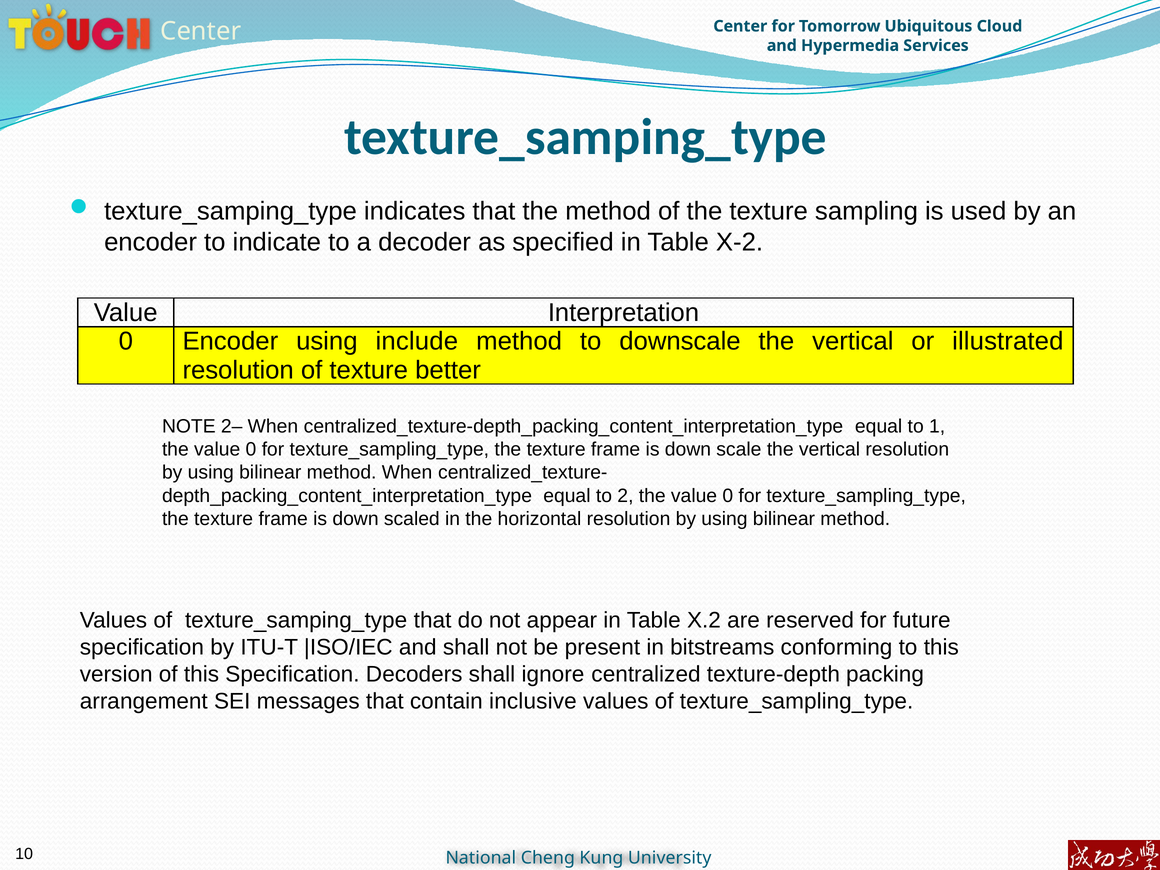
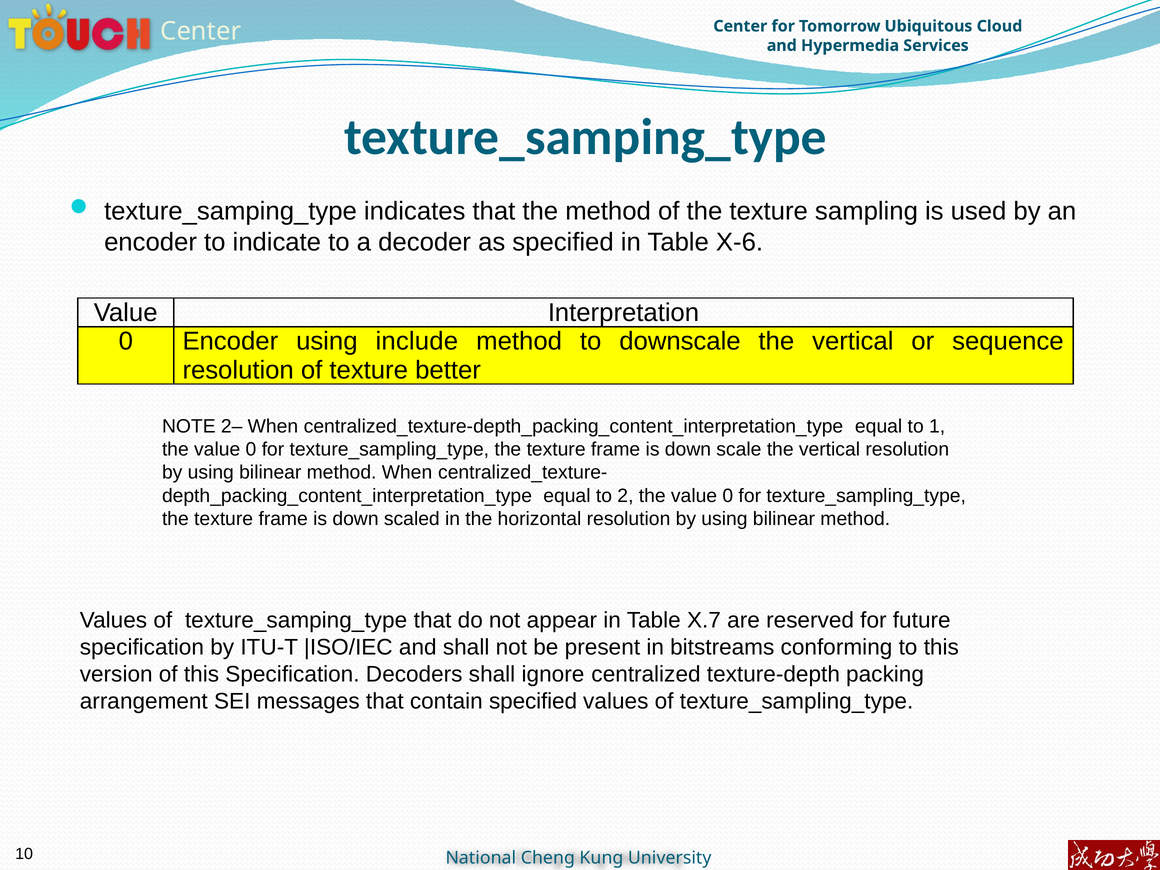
X‑2: X‑2 -> X‑6 (740, 242)
illustrated: illustrated -> sequence (1008, 341)
X.2: X.2 -> X.7 (704, 620)
contain inclusive: inclusive -> specified (533, 701)
